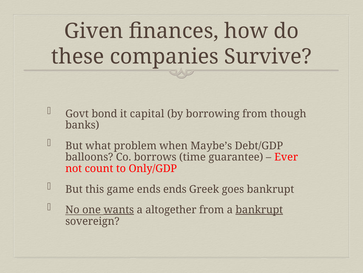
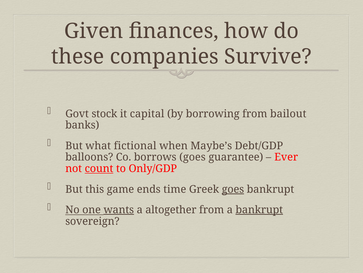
bond: bond -> stock (104, 113)
though: though -> bailout (288, 113)
problem: problem -> fictional (135, 145)
borrows time: time -> goes (192, 157)
count underline: none -> present (99, 168)
ends ends: ends -> time (175, 189)
goes underline: none -> present (233, 189)
